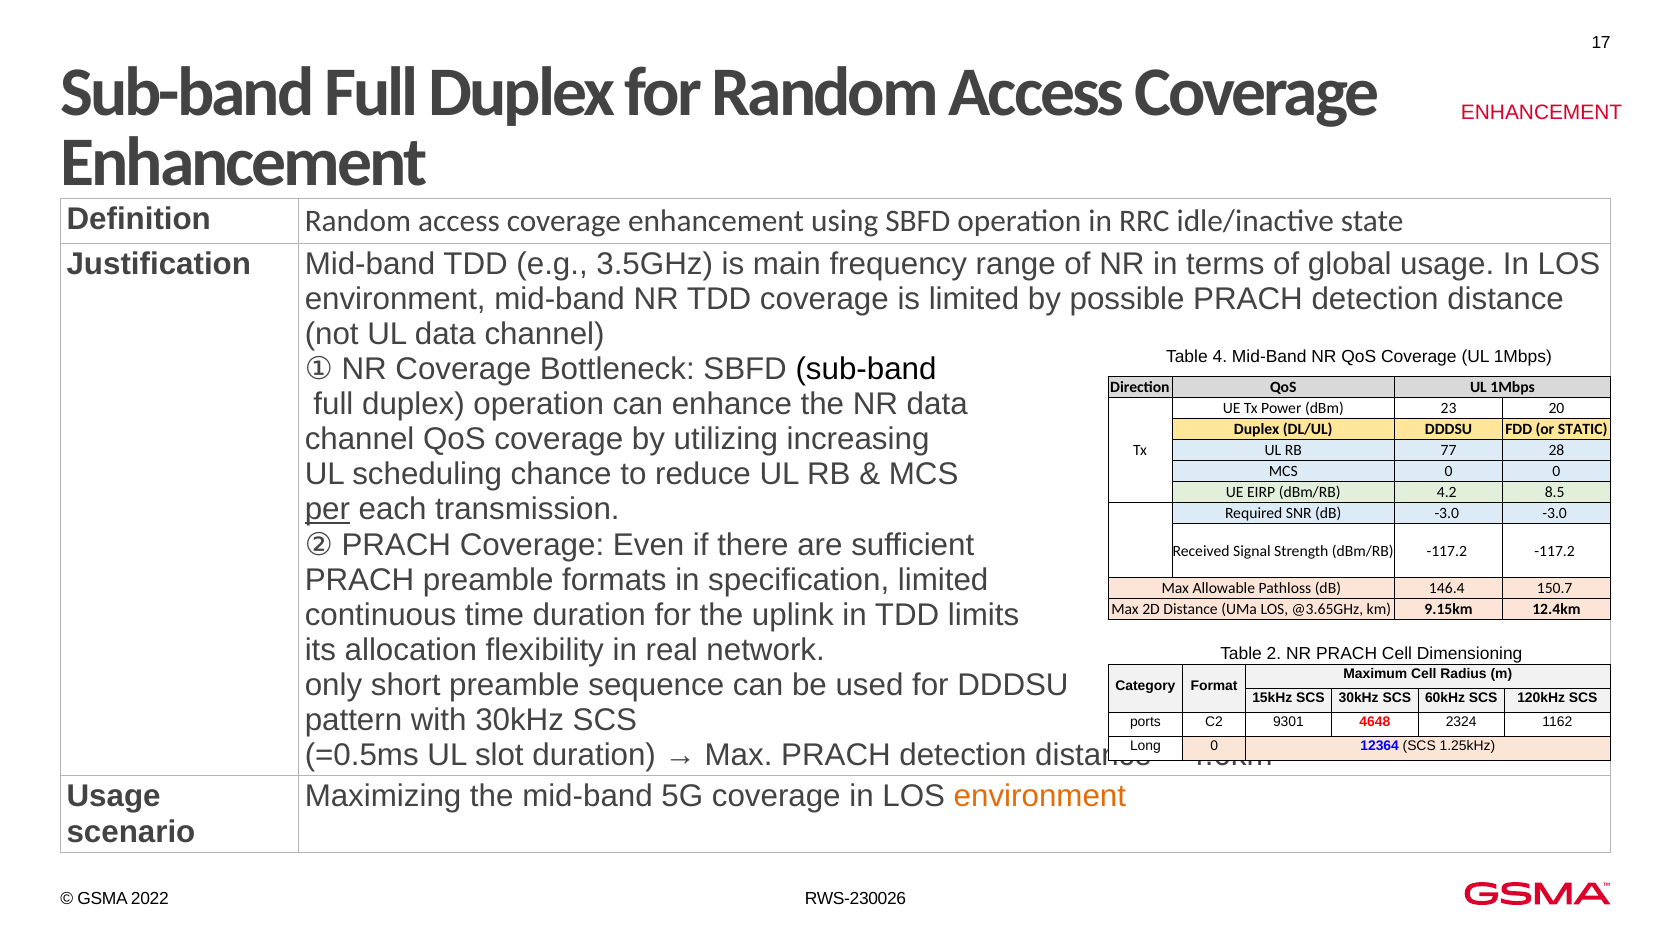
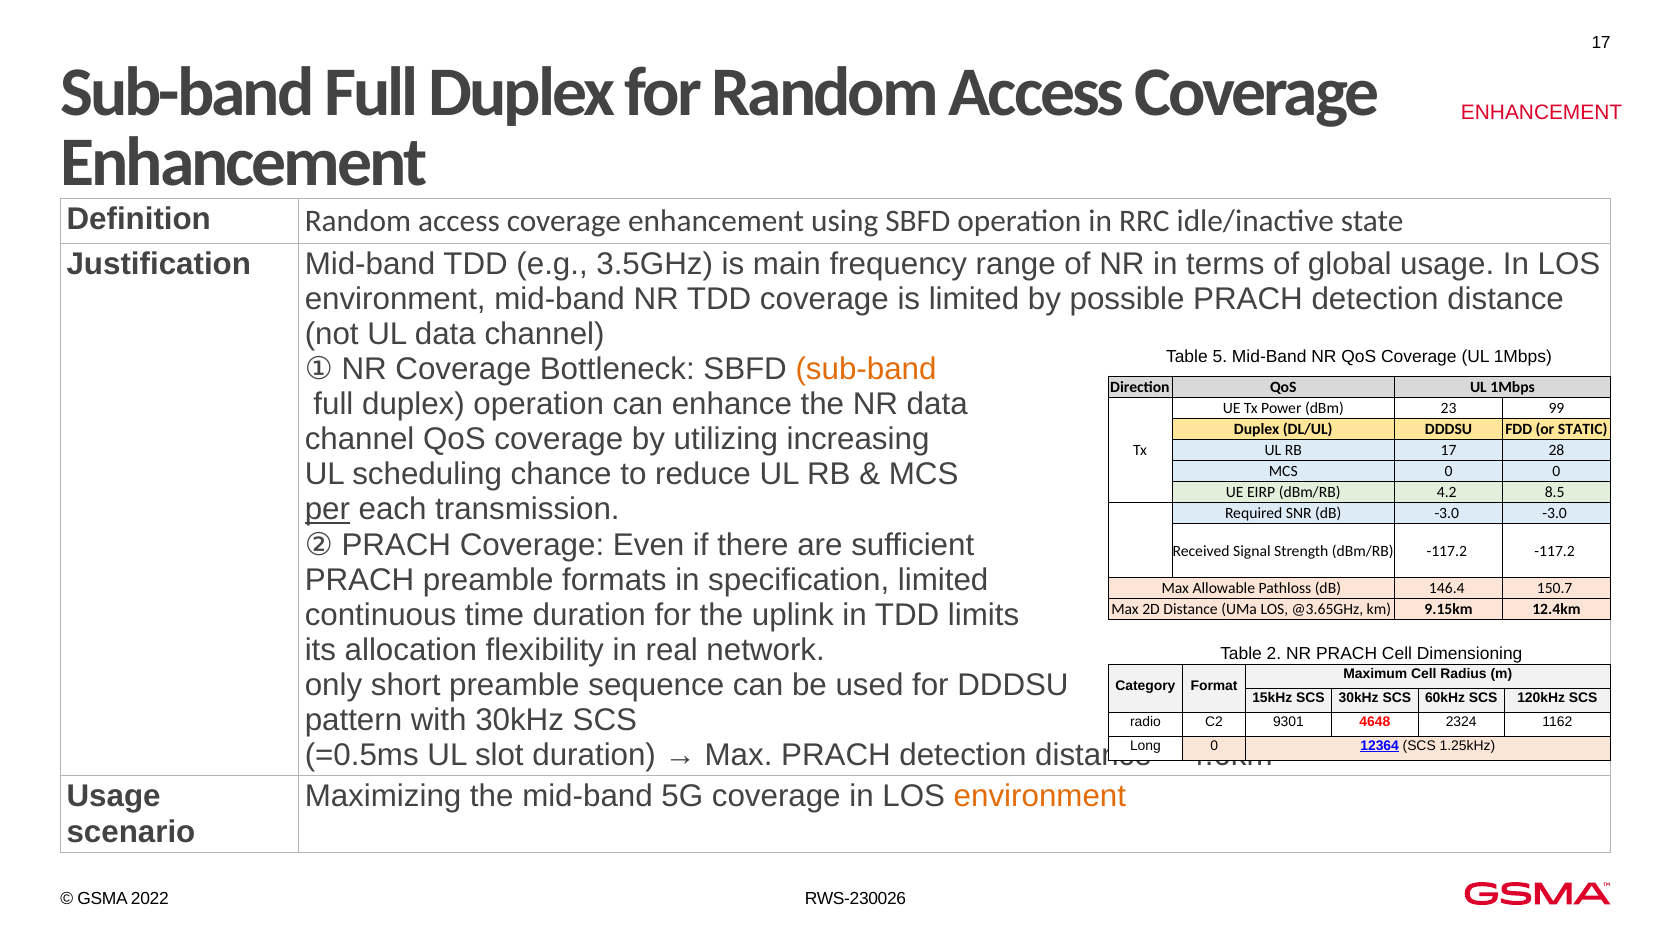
4: 4 -> 5 (1220, 357)
sub-band colour: black -> orange (866, 369)
20: 20 -> 99 (1556, 408)
RB 77: 77 -> 17 (1449, 450)
ports: ports -> radio (1145, 722)
12364 underline: none -> present (1380, 746)
